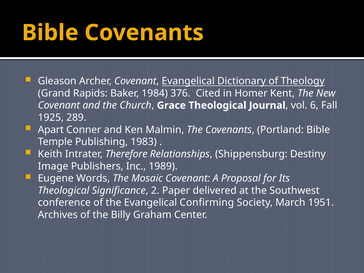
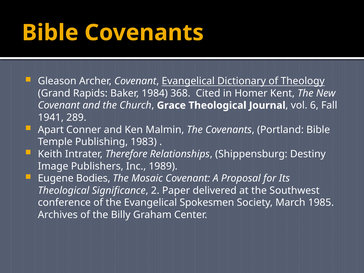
376: 376 -> 368 (180, 93)
1925: 1925 -> 1941 (51, 118)
Words: Words -> Bodies (93, 178)
Confirming: Confirming -> Spokesmen (207, 203)
1951: 1951 -> 1985 (321, 203)
